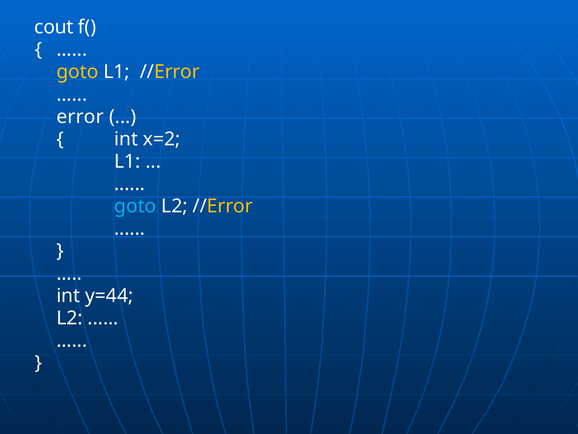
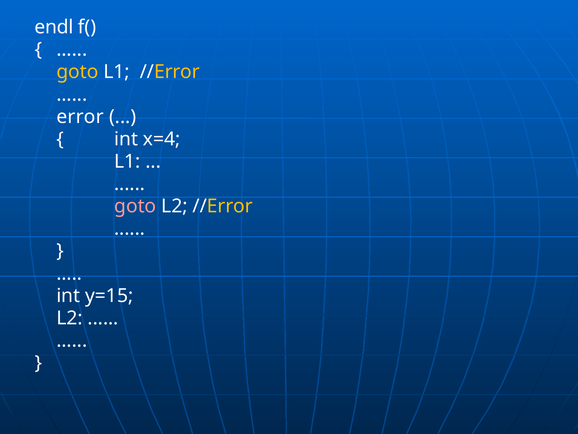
cout: cout -> endl (54, 27)
x=2: x=2 -> x=4 (162, 139)
goto colour: light blue -> pink (135, 206)
y=44: y=44 -> y=15 (109, 295)
